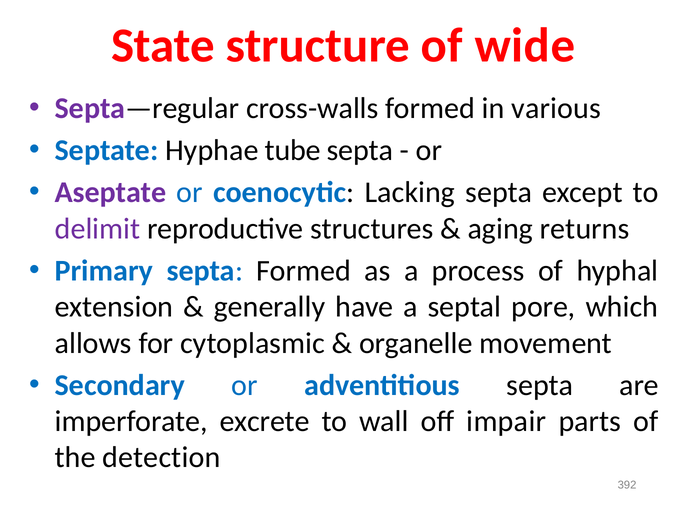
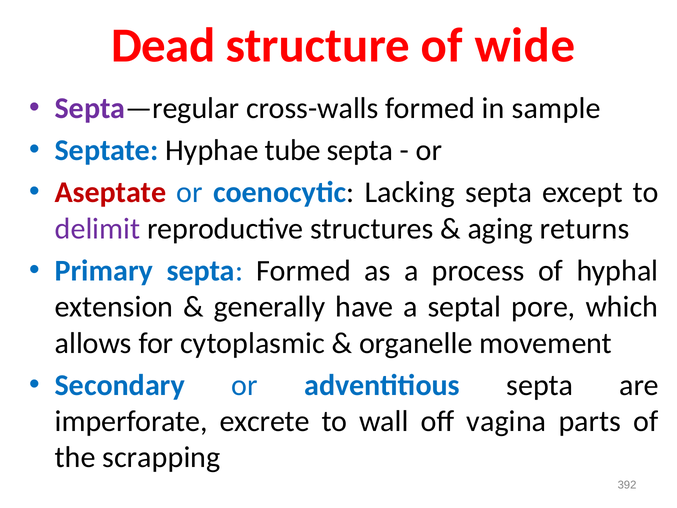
State: State -> Dead (163, 46)
various: various -> sample (556, 108)
Aseptate colour: purple -> red (110, 192)
impair: impair -> vagina (506, 421)
detection: detection -> scrapping (161, 457)
